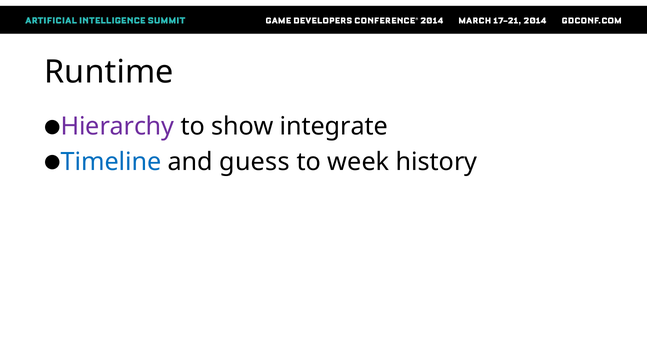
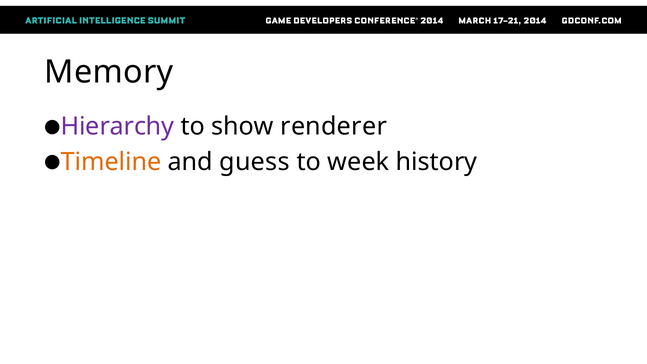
Runtime: Runtime -> Memory (109, 72)
integrate: integrate -> renderer (334, 127)
Timeline colour: blue -> orange (111, 162)
